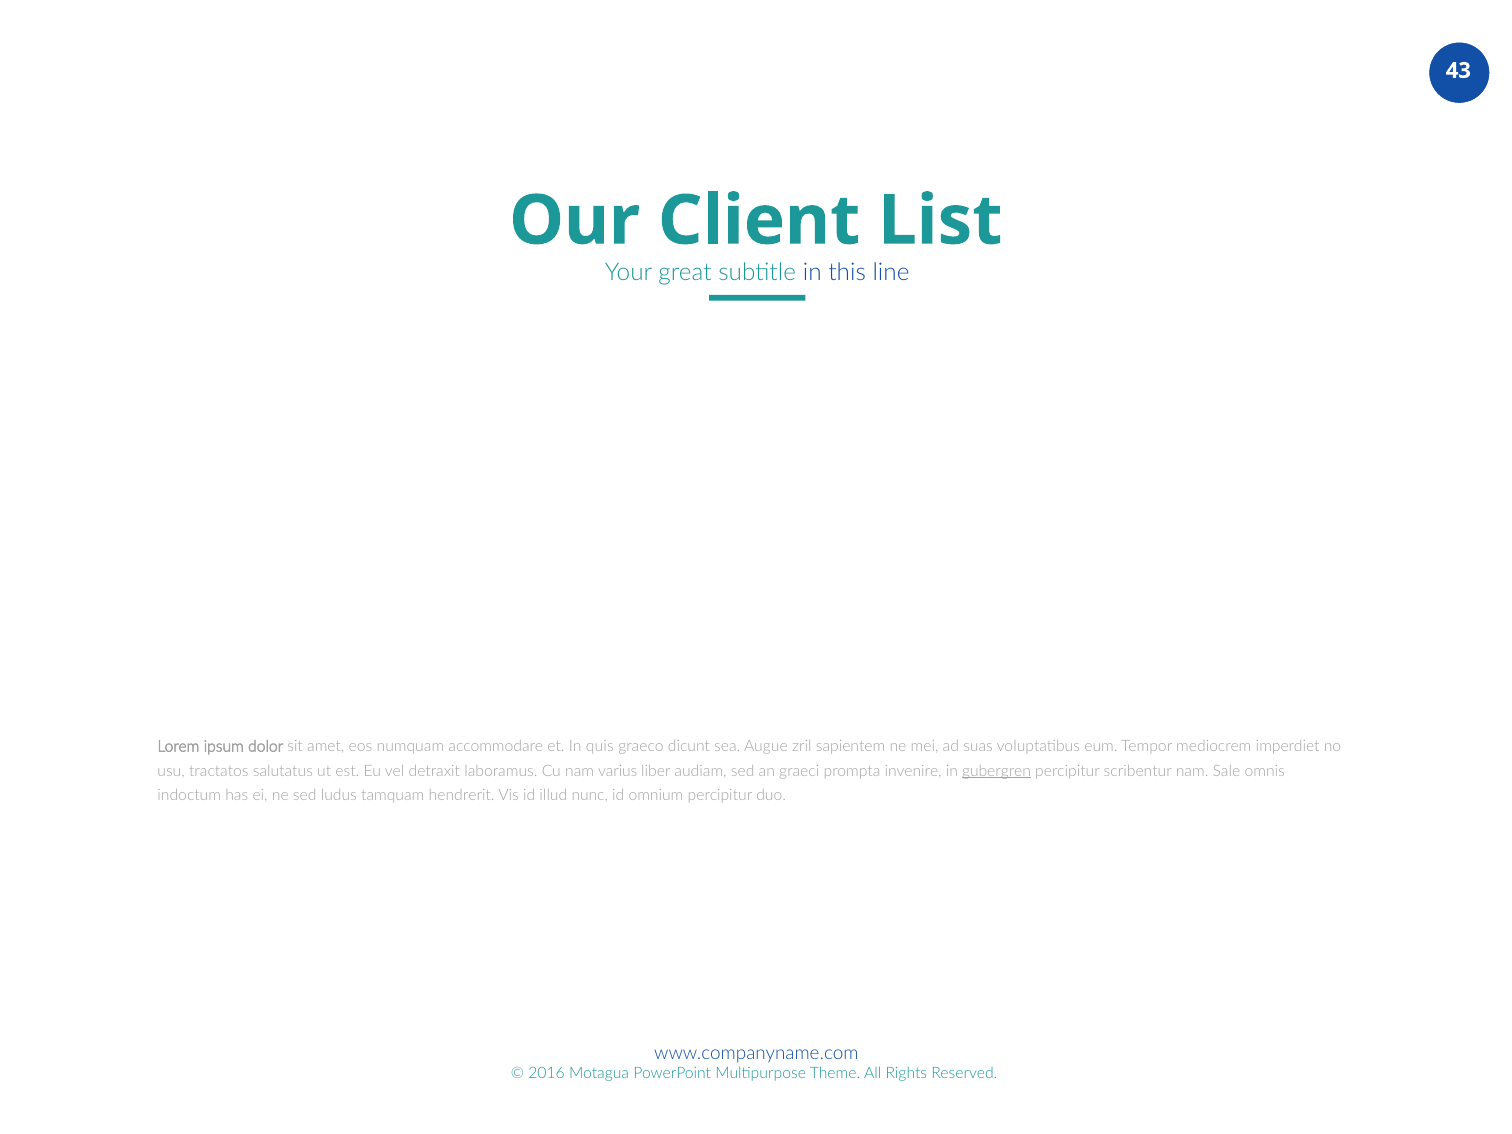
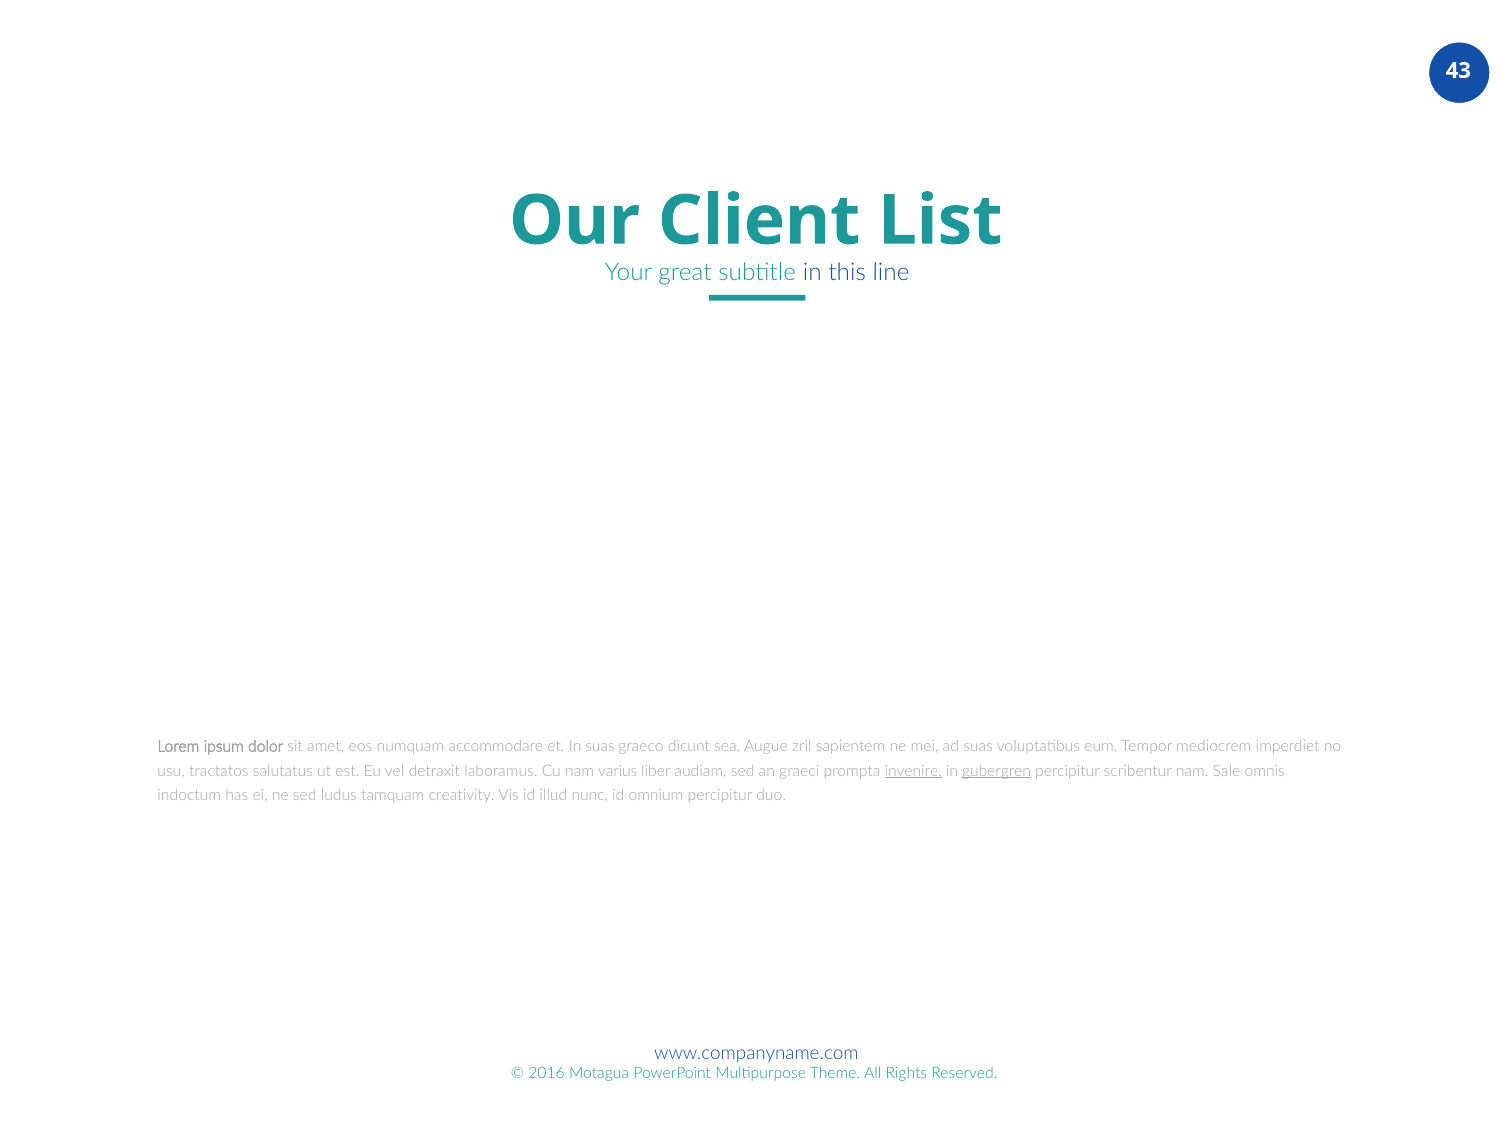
In quis: quis -> suas (600, 746)
invenire underline: none -> present (913, 771)
hendrerit: hendrerit -> creativity (462, 795)
